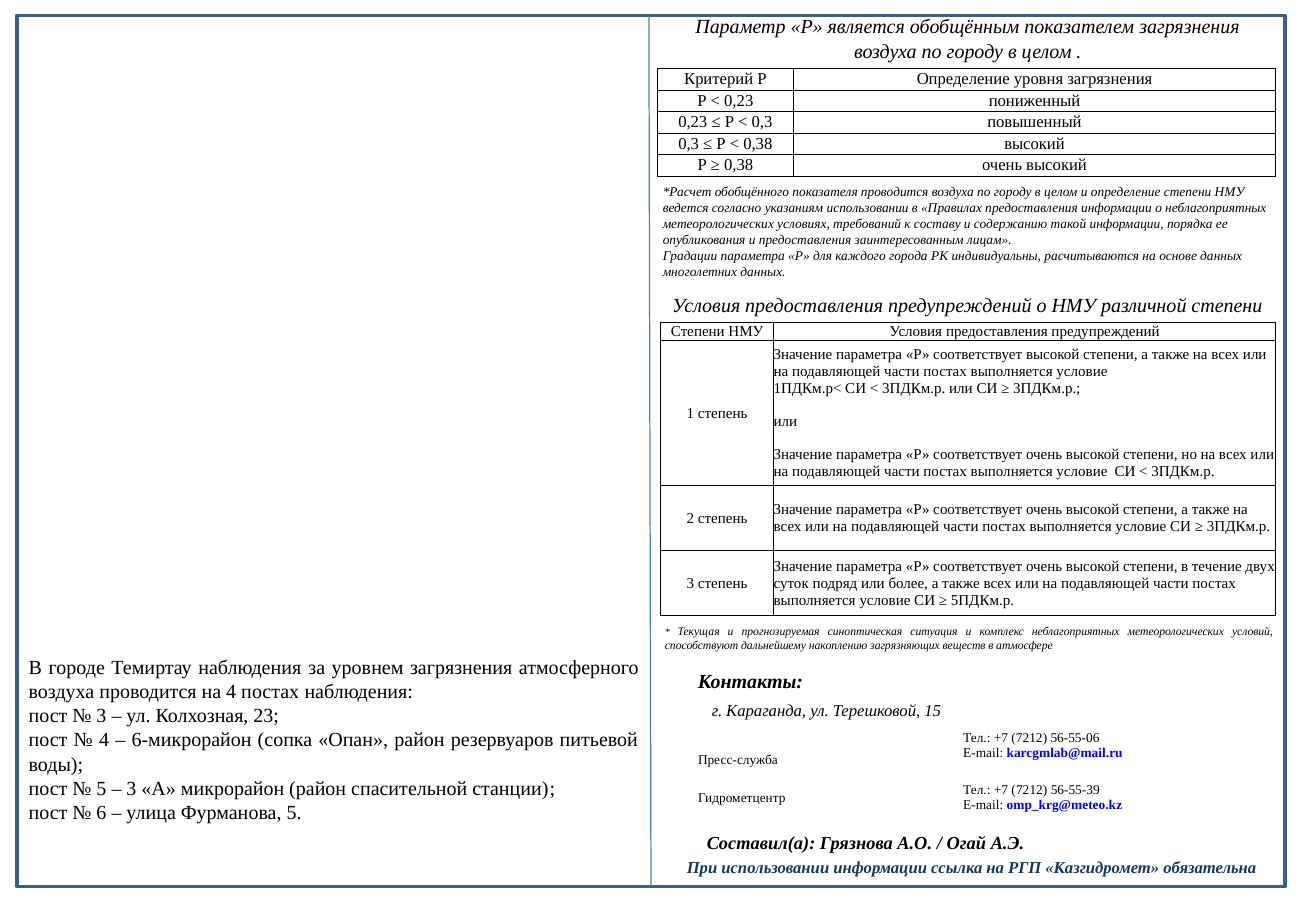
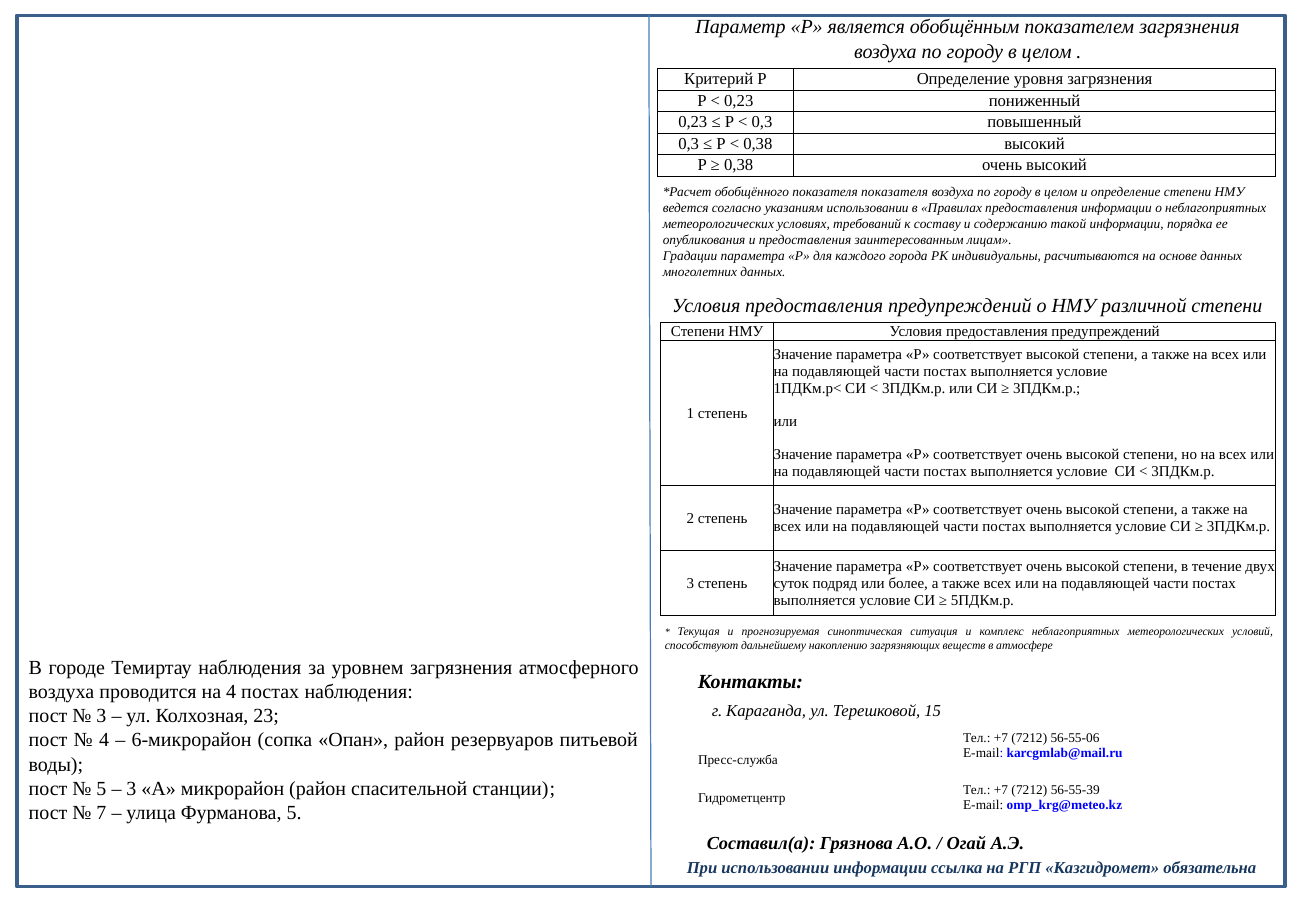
показателя проводится: проводится -> показателя (895, 192)
6: 6 -> 7 (101, 812)
